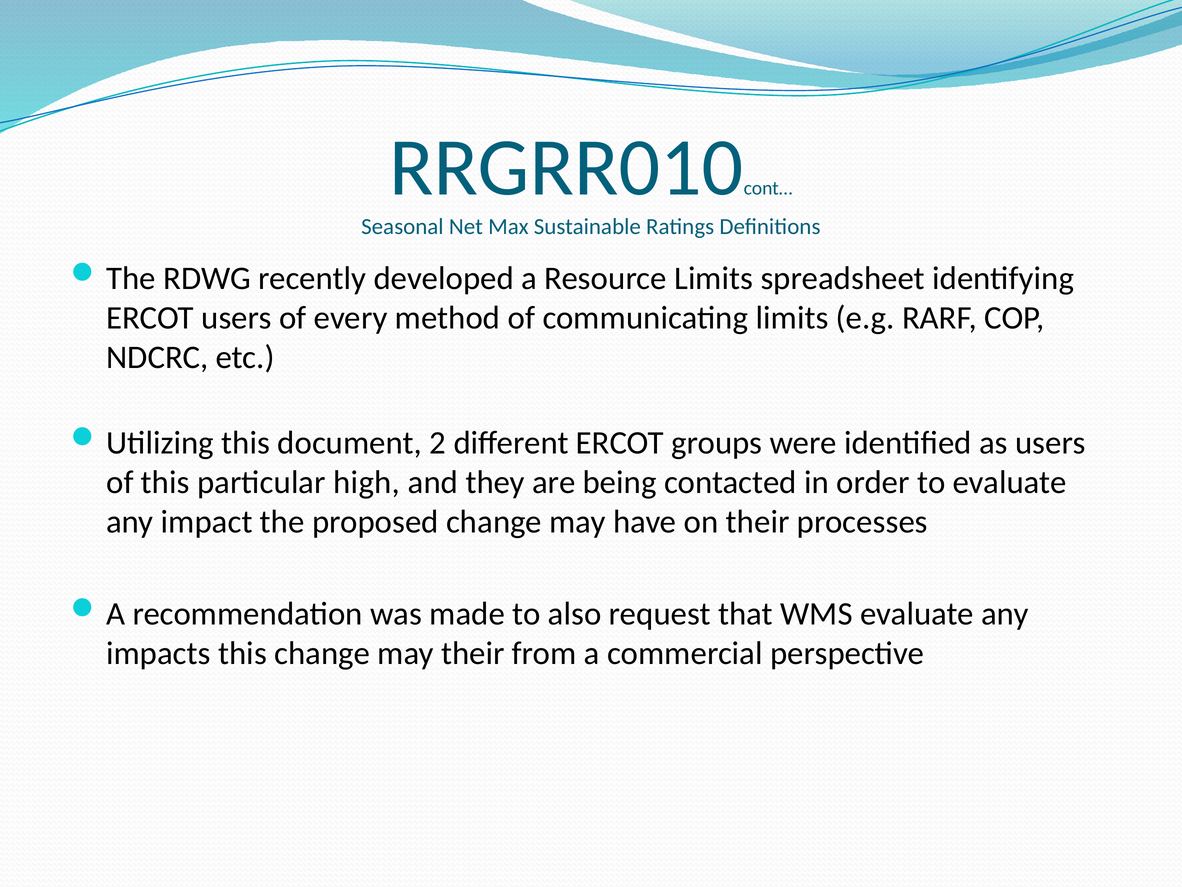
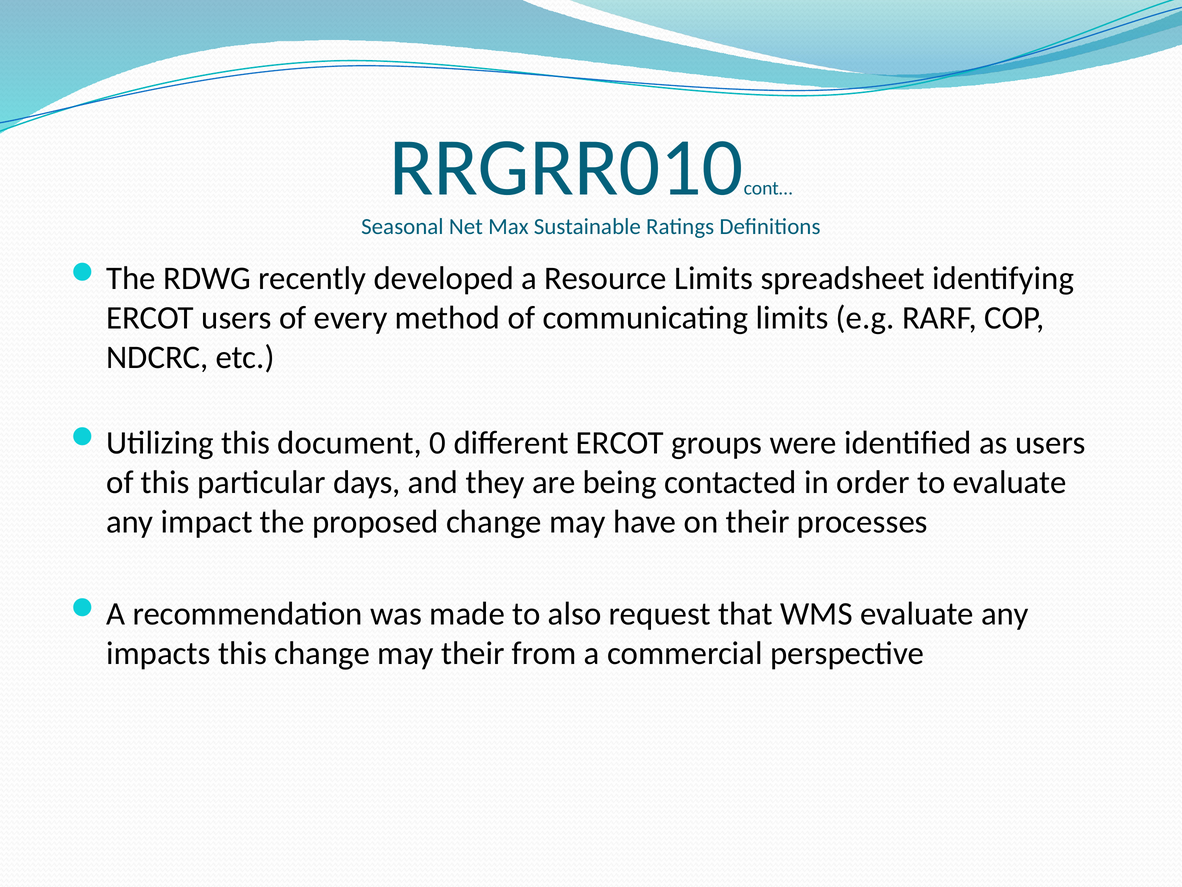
2: 2 -> 0 (438, 442)
high: high -> days (367, 482)
